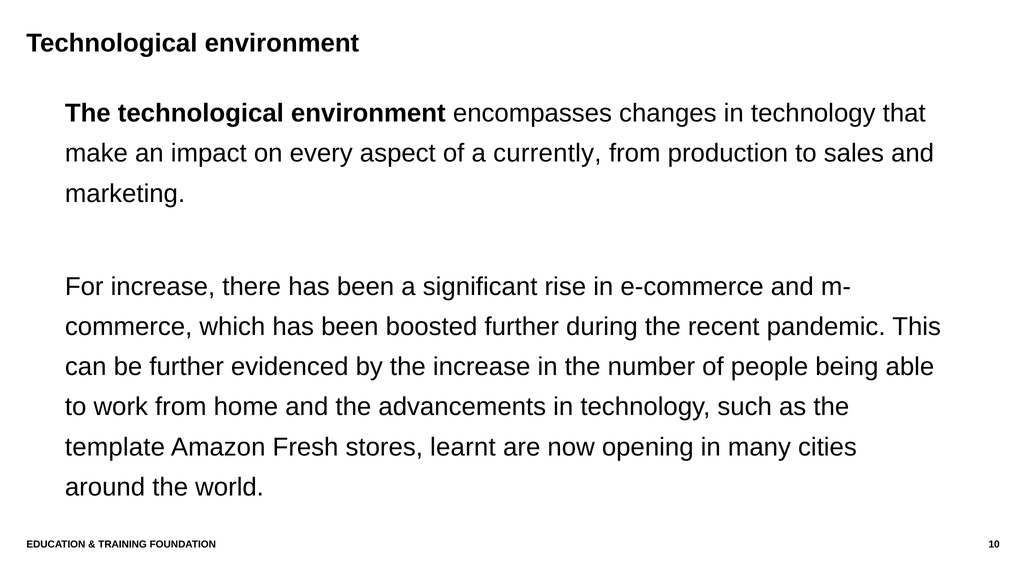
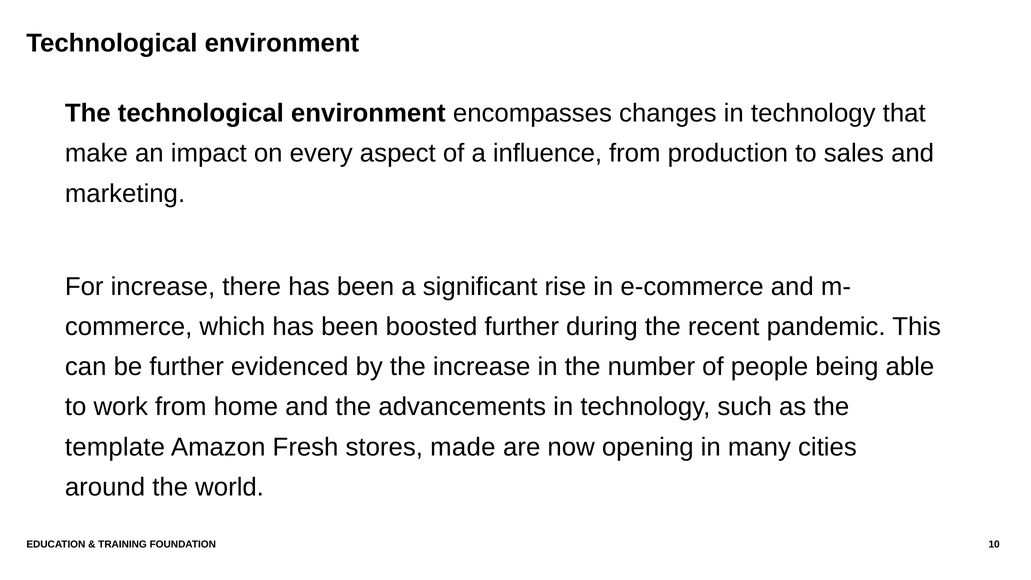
currently: currently -> influence (548, 153)
learnt: learnt -> made (463, 447)
